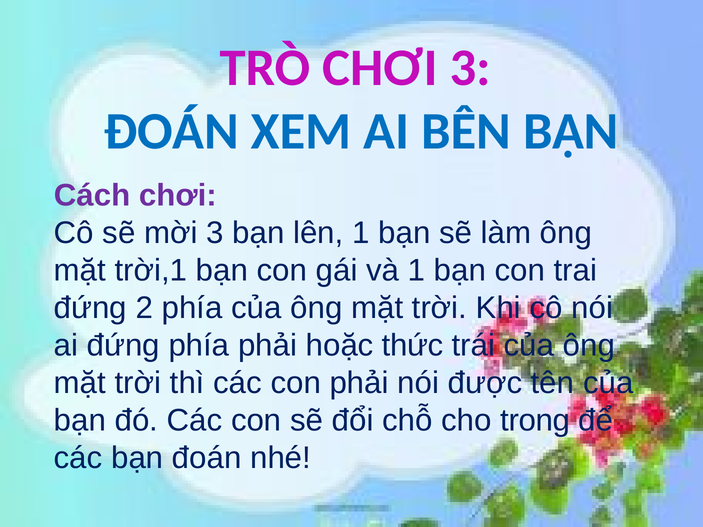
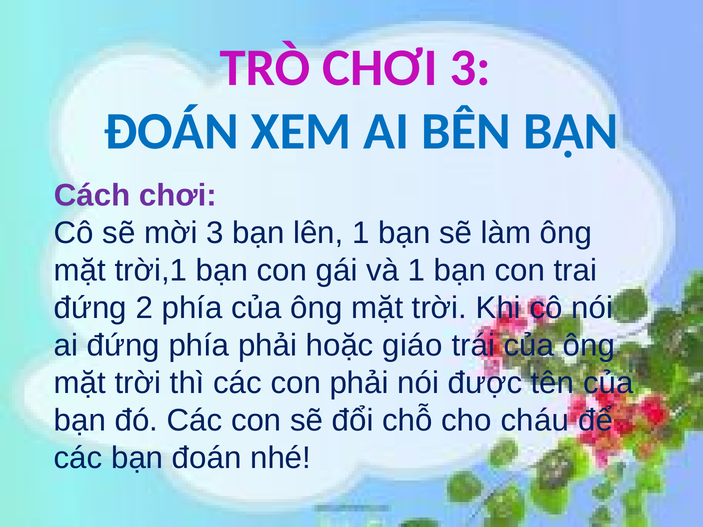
thức: thức -> giáo (412, 346)
trong: trong -> cháu (535, 421)
